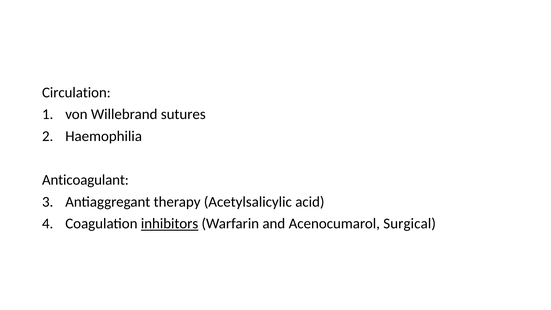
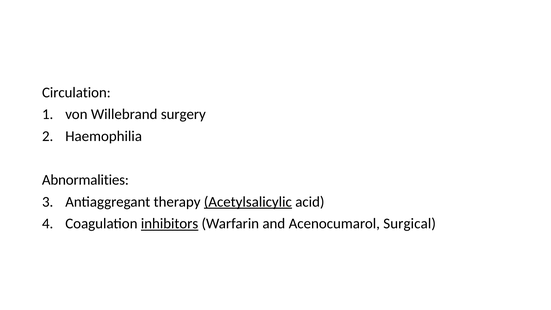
sutures: sutures -> surgery (183, 114)
Anticoagulant: Anticoagulant -> Abnormalities (85, 180)
Acetylsalicylic underline: none -> present (248, 202)
